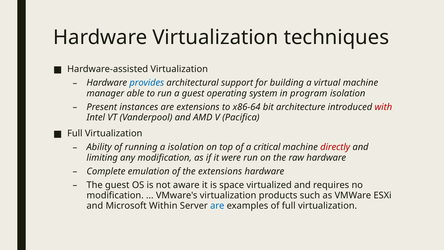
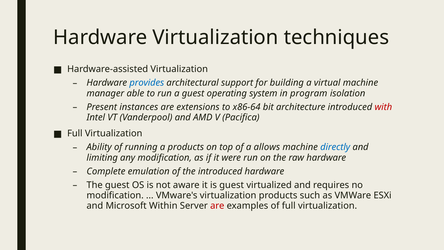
a isolation: isolation -> products (186, 147)
critical: critical -> allows (267, 147)
directly colour: red -> blue (335, 147)
the extensions: extensions -> introduced (220, 171)
is space: space -> guest (232, 185)
are colour: blue -> red (217, 206)
